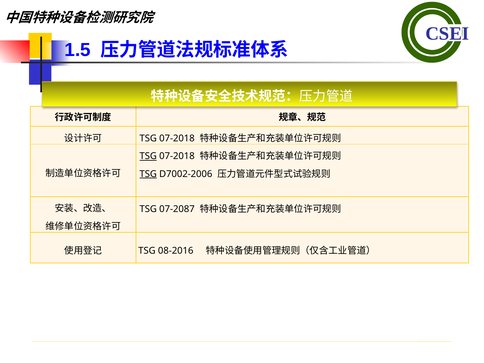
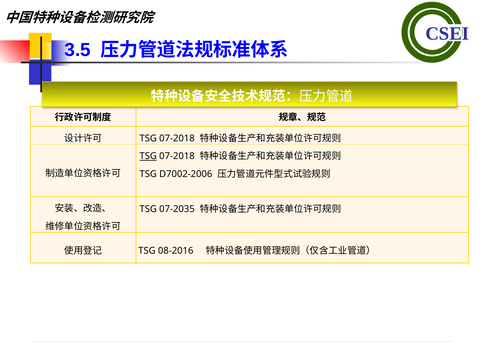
1.5: 1.5 -> 3.5 (78, 50)
TSG underline: present -> none (148, 174)
07-2087: 07-2087 -> 07-2035 (177, 209)
